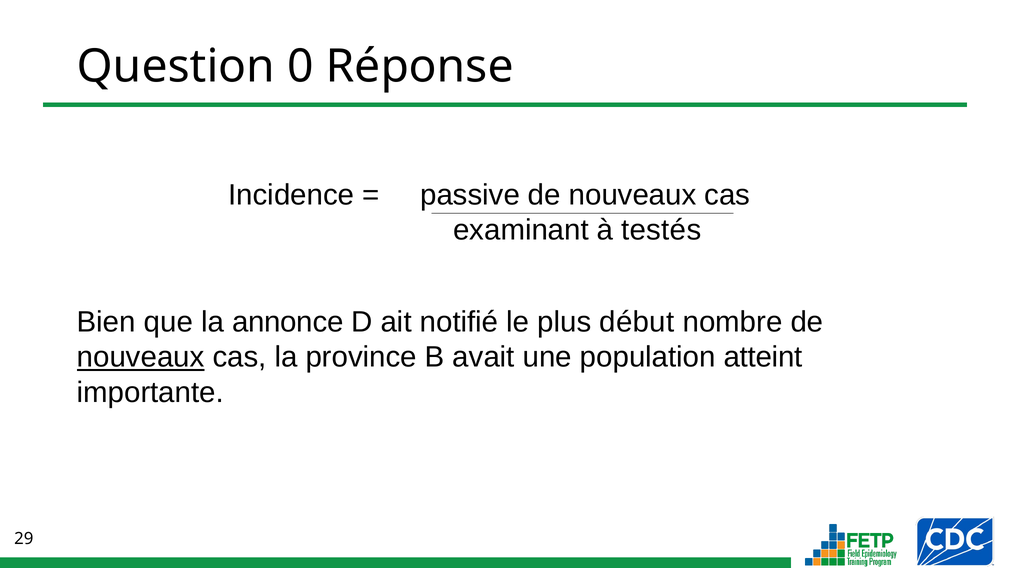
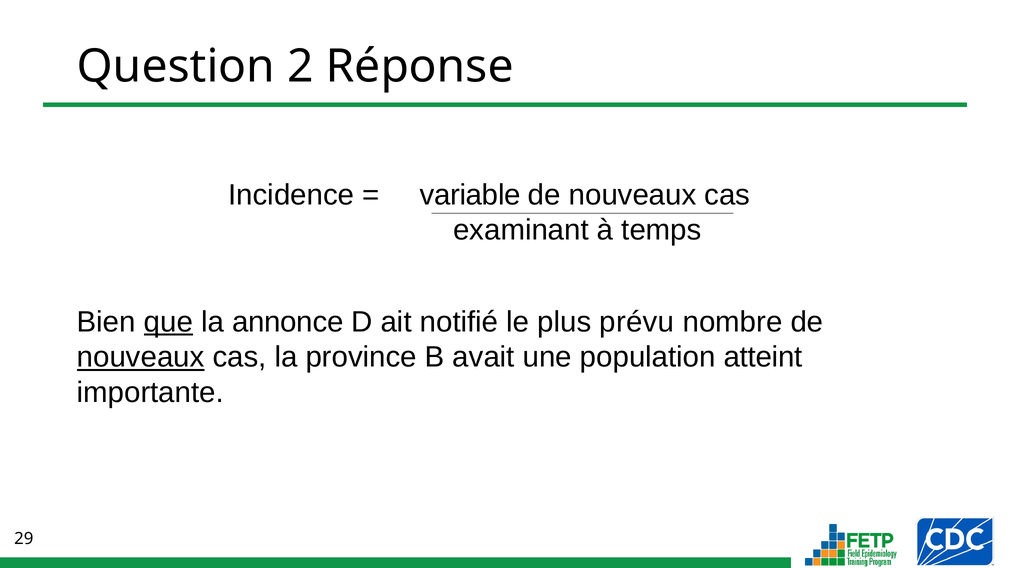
0: 0 -> 2 (300, 66)
passive: passive -> variable (470, 195)
testés: testés -> temps (661, 230)
que underline: none -> present (168, 322)
début: début -> prévu (637, 322)
